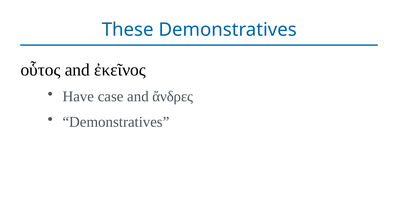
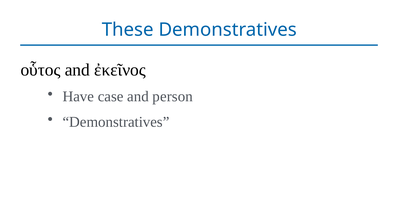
ἄνδρες: ἄνδρες -> person (173, 96)
